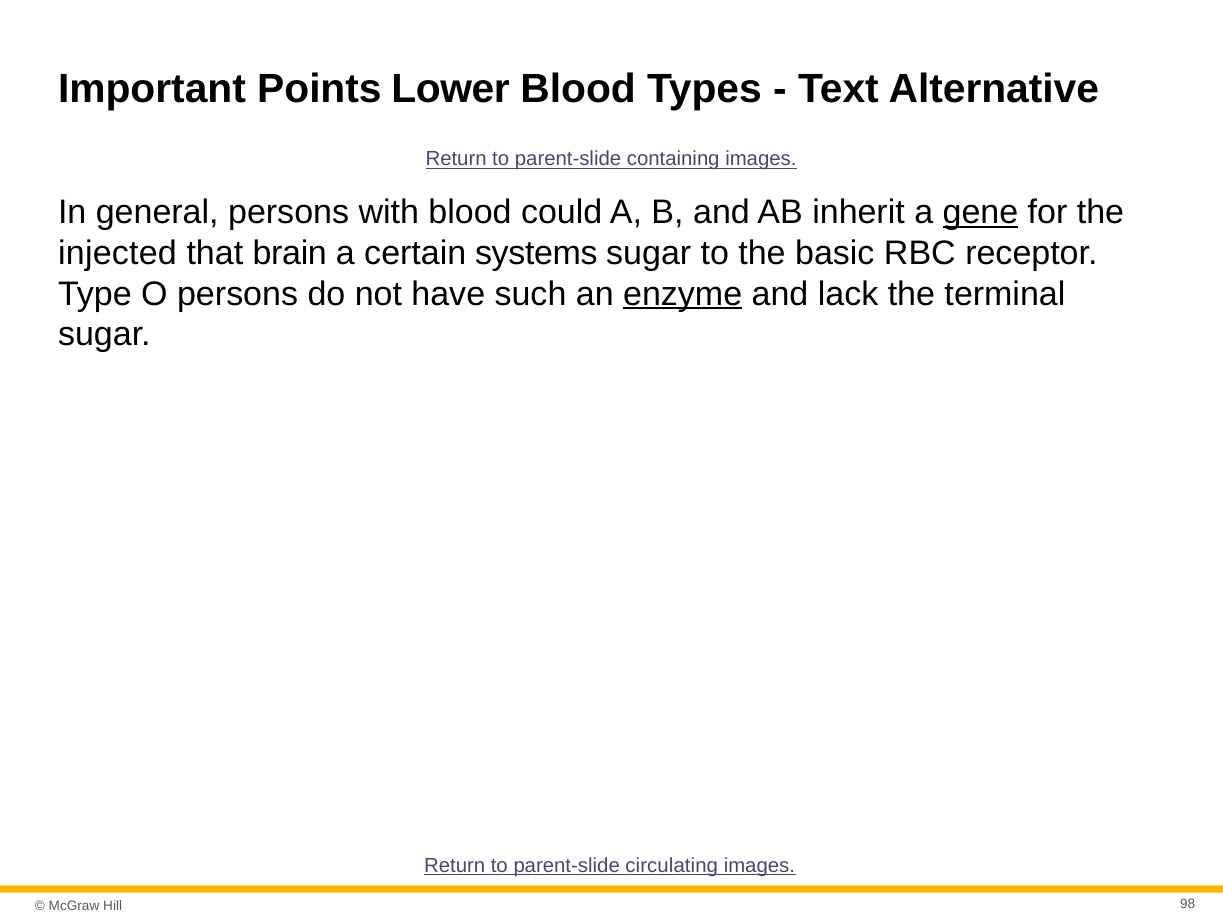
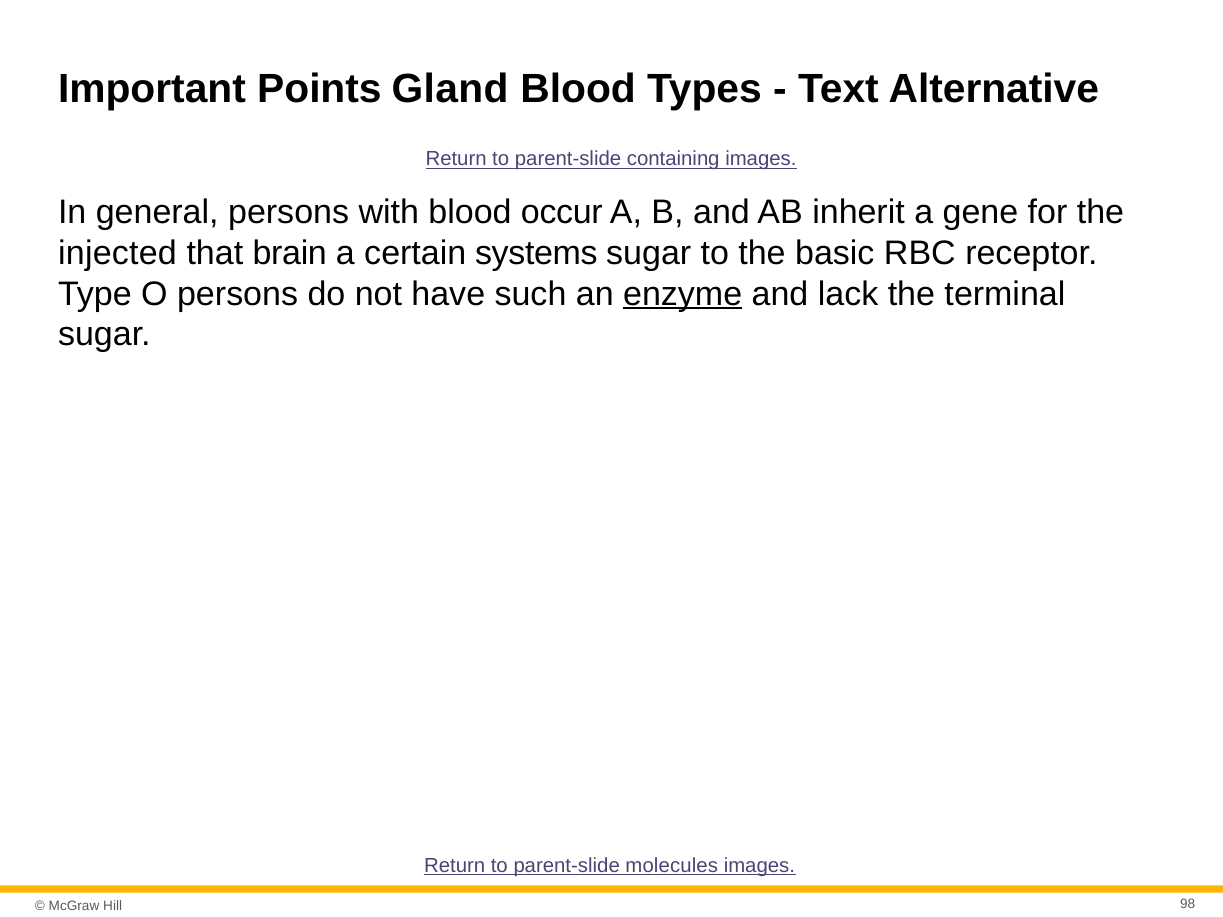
Lower: Lower -> Gland (450, 89)
could: could -> occur (562, 212)
gene underline: present -> none (980, 212)
circulating: circulating -> molecules (672, 866)
